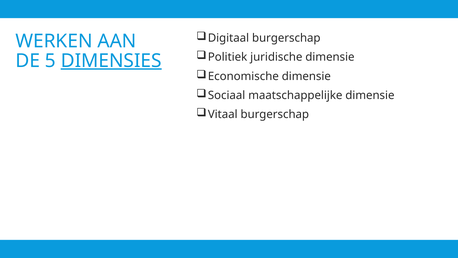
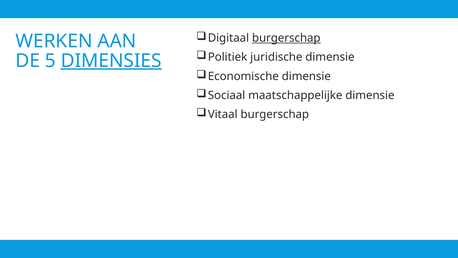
burgerschap underline: none -> present (286, 38)
